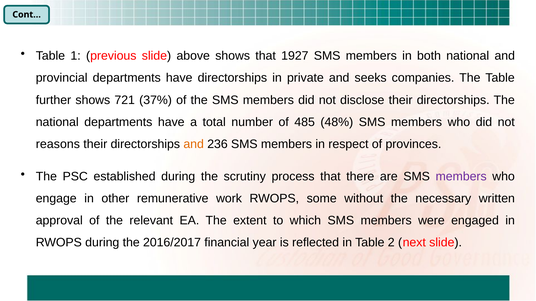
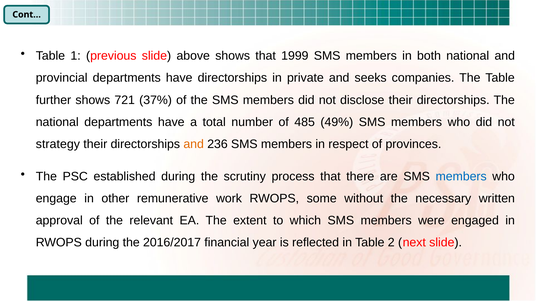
1927: 1927 -> 1999 (295, 56)
48%: 48% -> 49% (337, 122)
reasons: reasons -> strategy (58, 144)
members colour: purple -> blue (461, 177)
